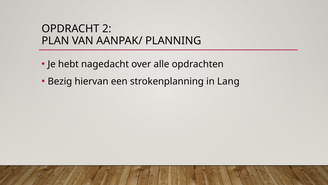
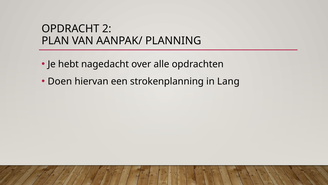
Bezig: Bezig -> Doen (60, 81)
